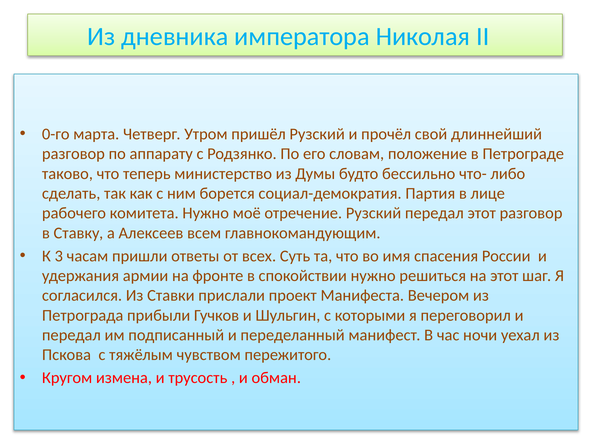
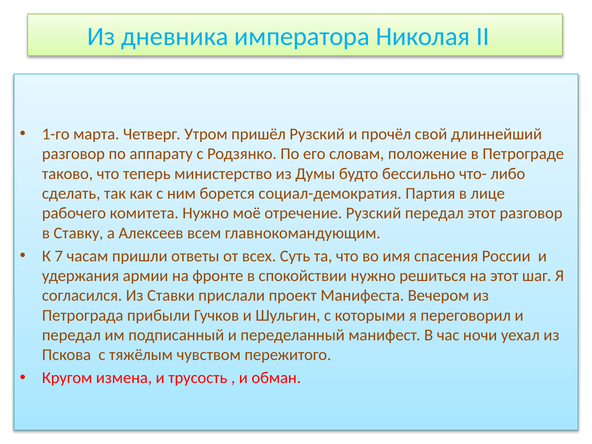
0-го: 0-го -> 1-го (56, 134)
3: 3 -> 7 (59, 256)
